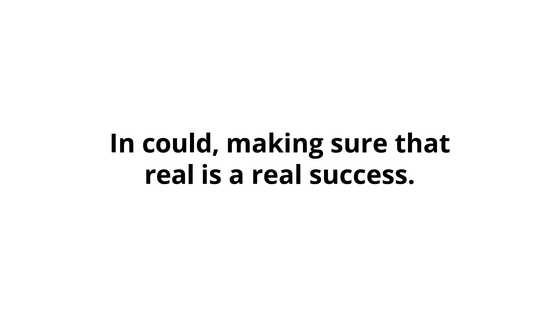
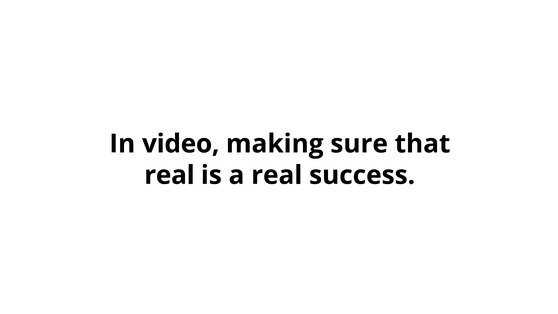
could: could -> video (181, 144)
